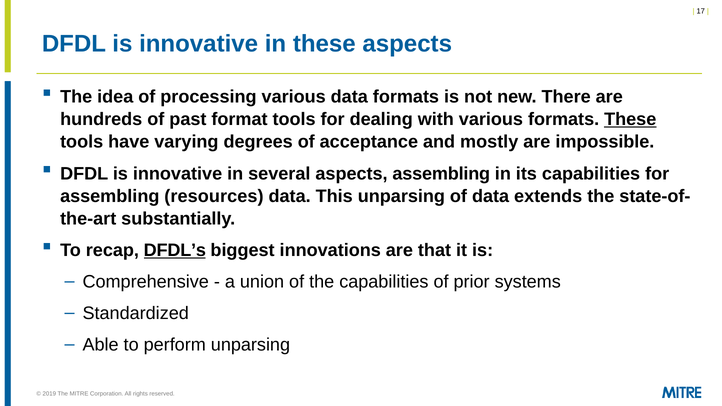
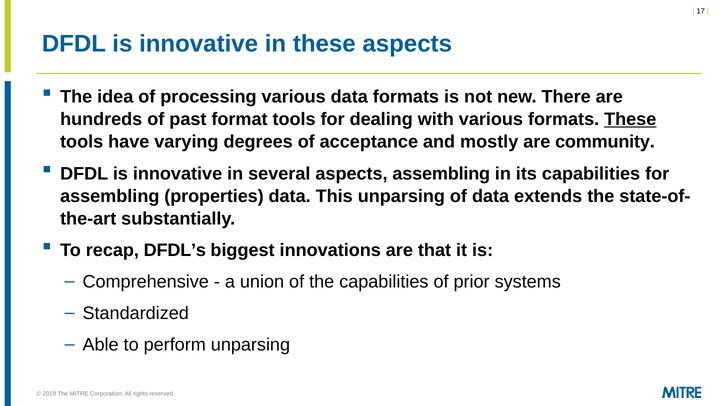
impossible: impossible -> community (605, 142)
resources: resources -> properties (214, 196)
DFDL’s underline: present -> none (175, 250)
